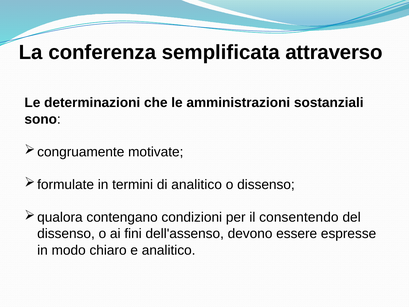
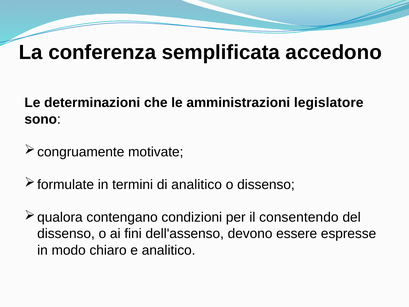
attraverso: attraverso -> accedono (334, 52)
sostanziali: sostanziali -> legislatore (329, 103)
